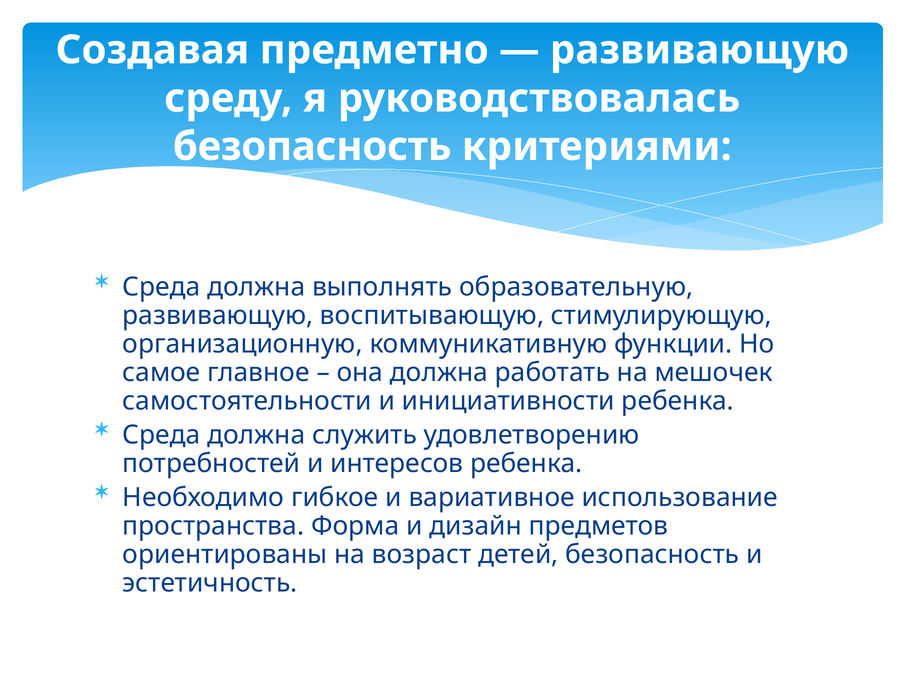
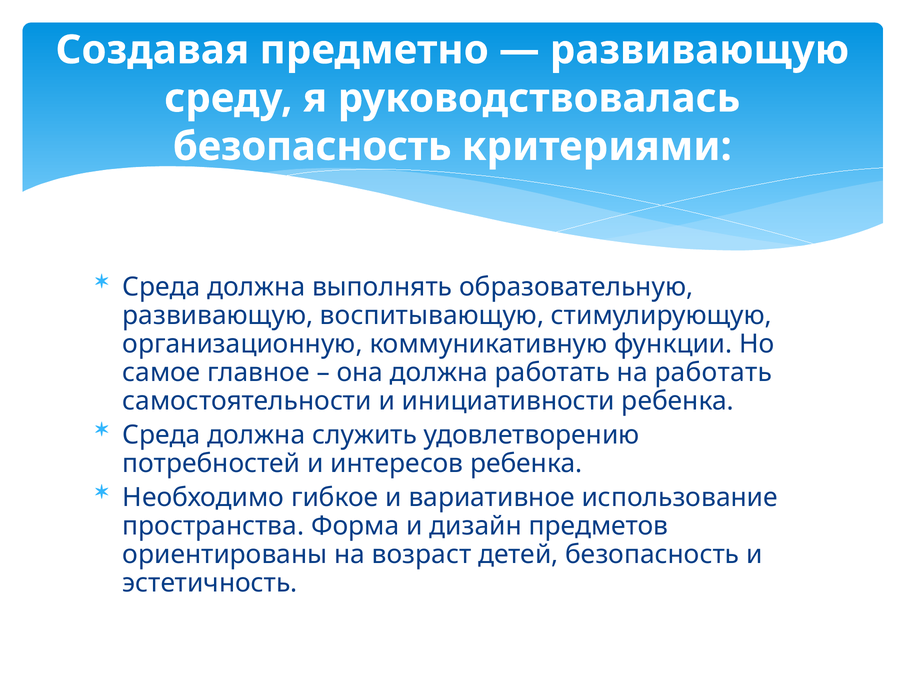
на мешочек: мешочек -> работать (713, 373)
